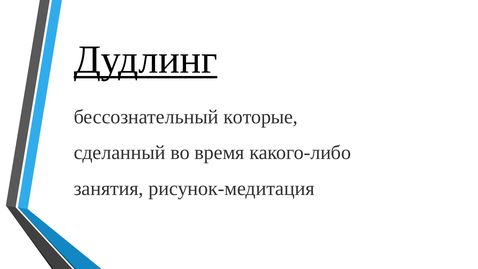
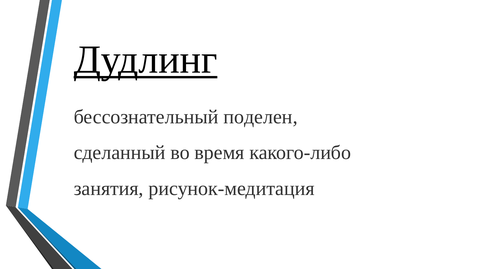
которые: которые -> поделен (260, 117)
